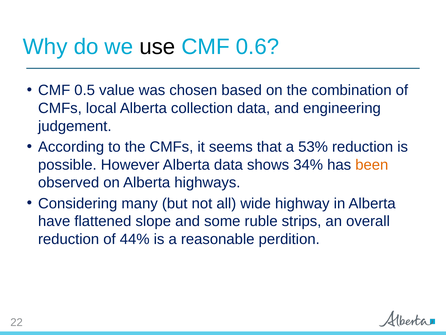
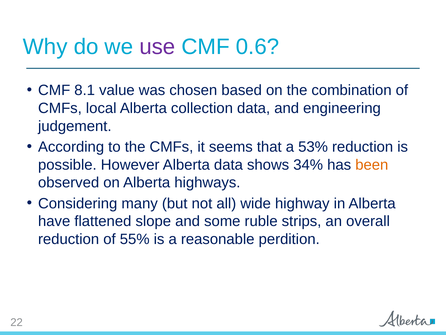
use colour: black -> purple (157, 47)
0.5: 0.5 -> 8.1 (85, 90)
44%: 44% -> 55% (135, 239)
